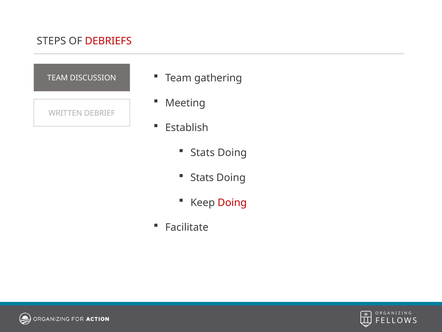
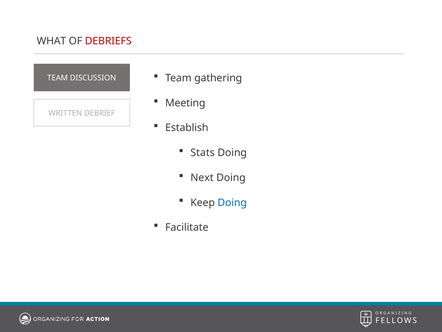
STEPS: STEPS -> WHAT (51, 41)
Stats: Stats -> Next (202, 177)
Doing colour: red -> blue (232, 202)
